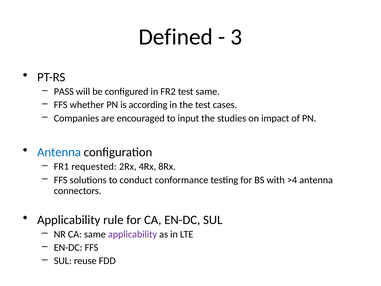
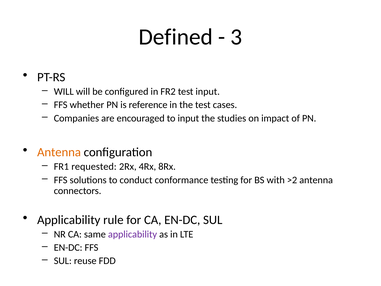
PASS: PASS -> WILL (64, 91)
test same: same -> input (208, 91)
according: according -> reference (148, 105)
Antenna colour: blue -> orange (59, 152)
>4: >4 -> >2 (292, 180)
